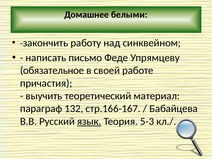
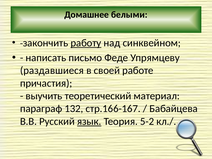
работу underline: none -> present (86, 43)
обязательное: обязательное -> раздавшиеся (52, 71)
5-3: 5-3 -> 5-2 (147, 121)
